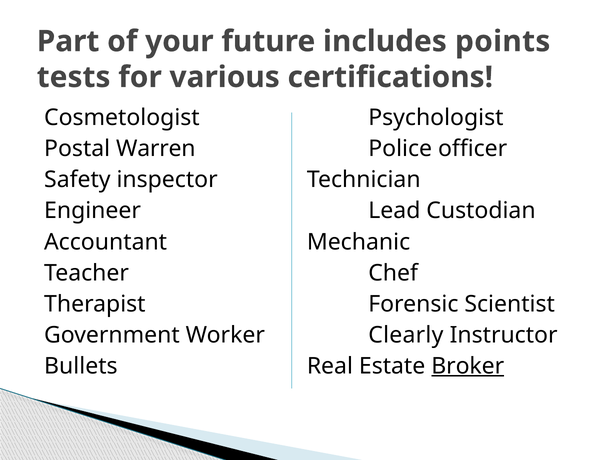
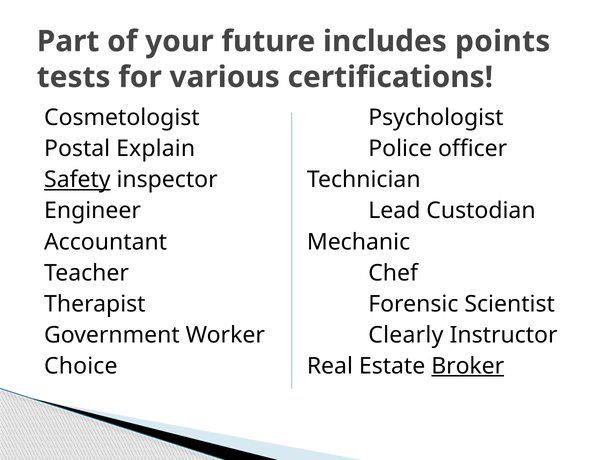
Warren: Warren -> Explain (156, 149)
Safety underline: none -> present (77, 180)
Bullets: Bullets -> Choice (81, 366)
